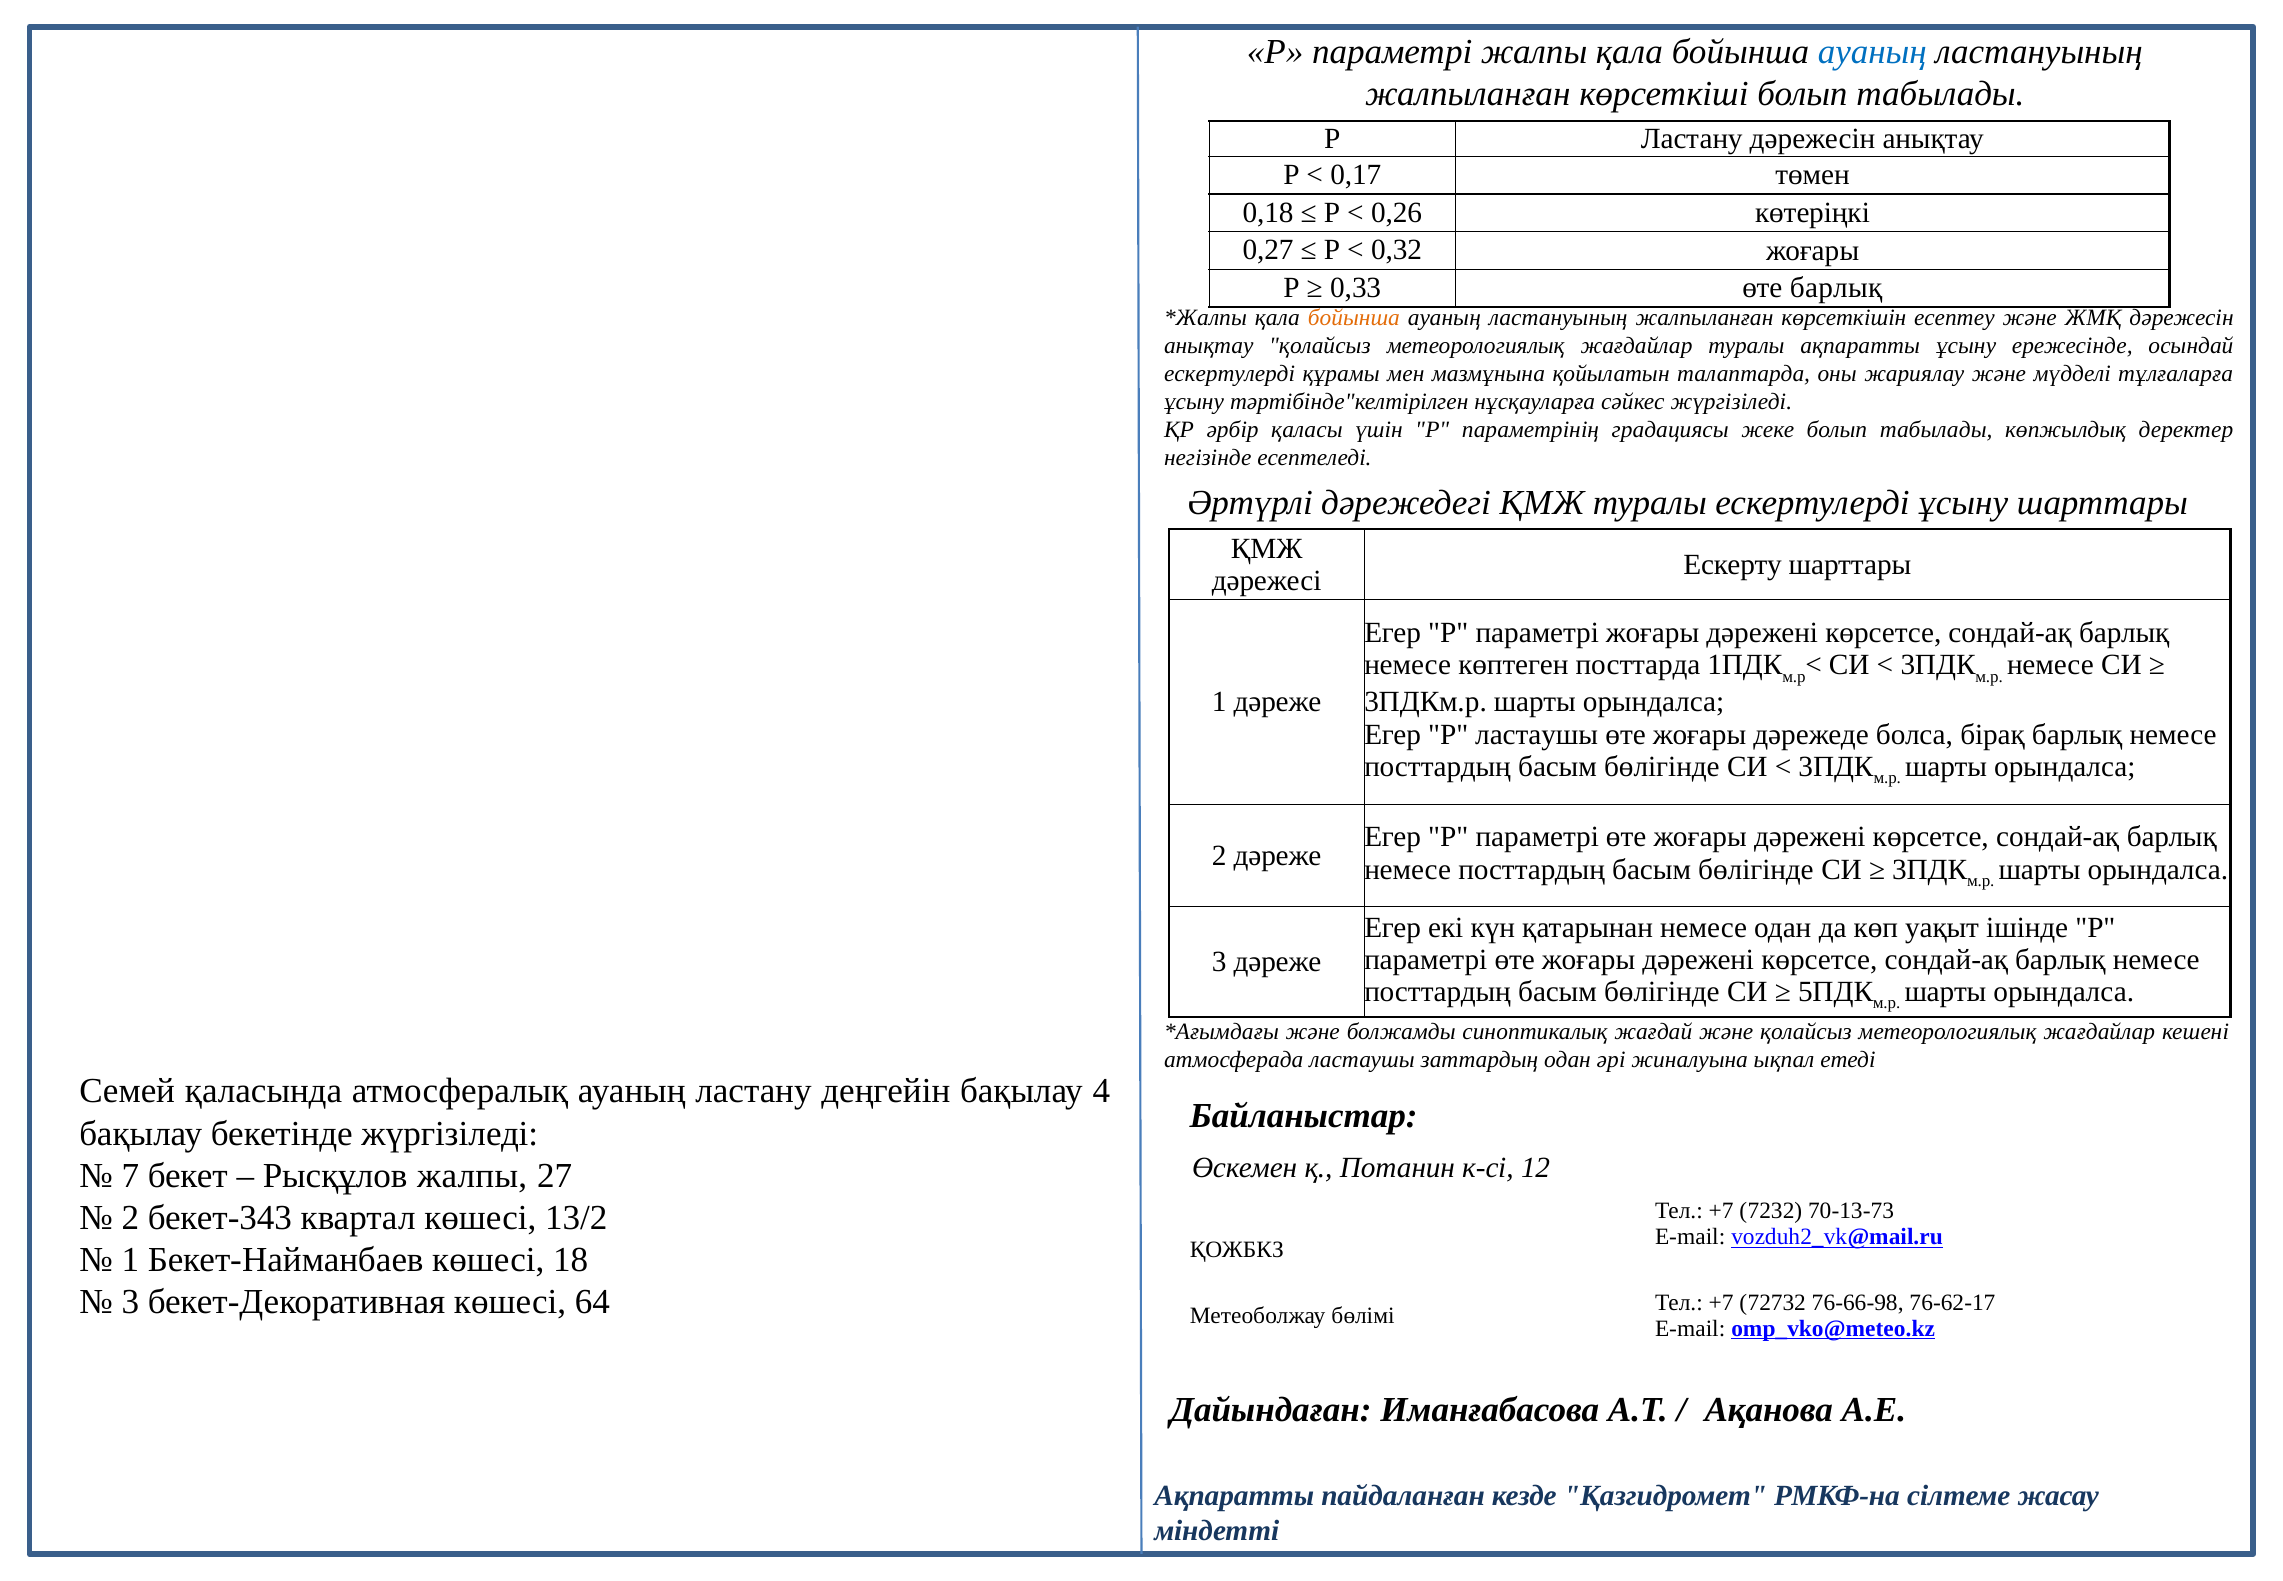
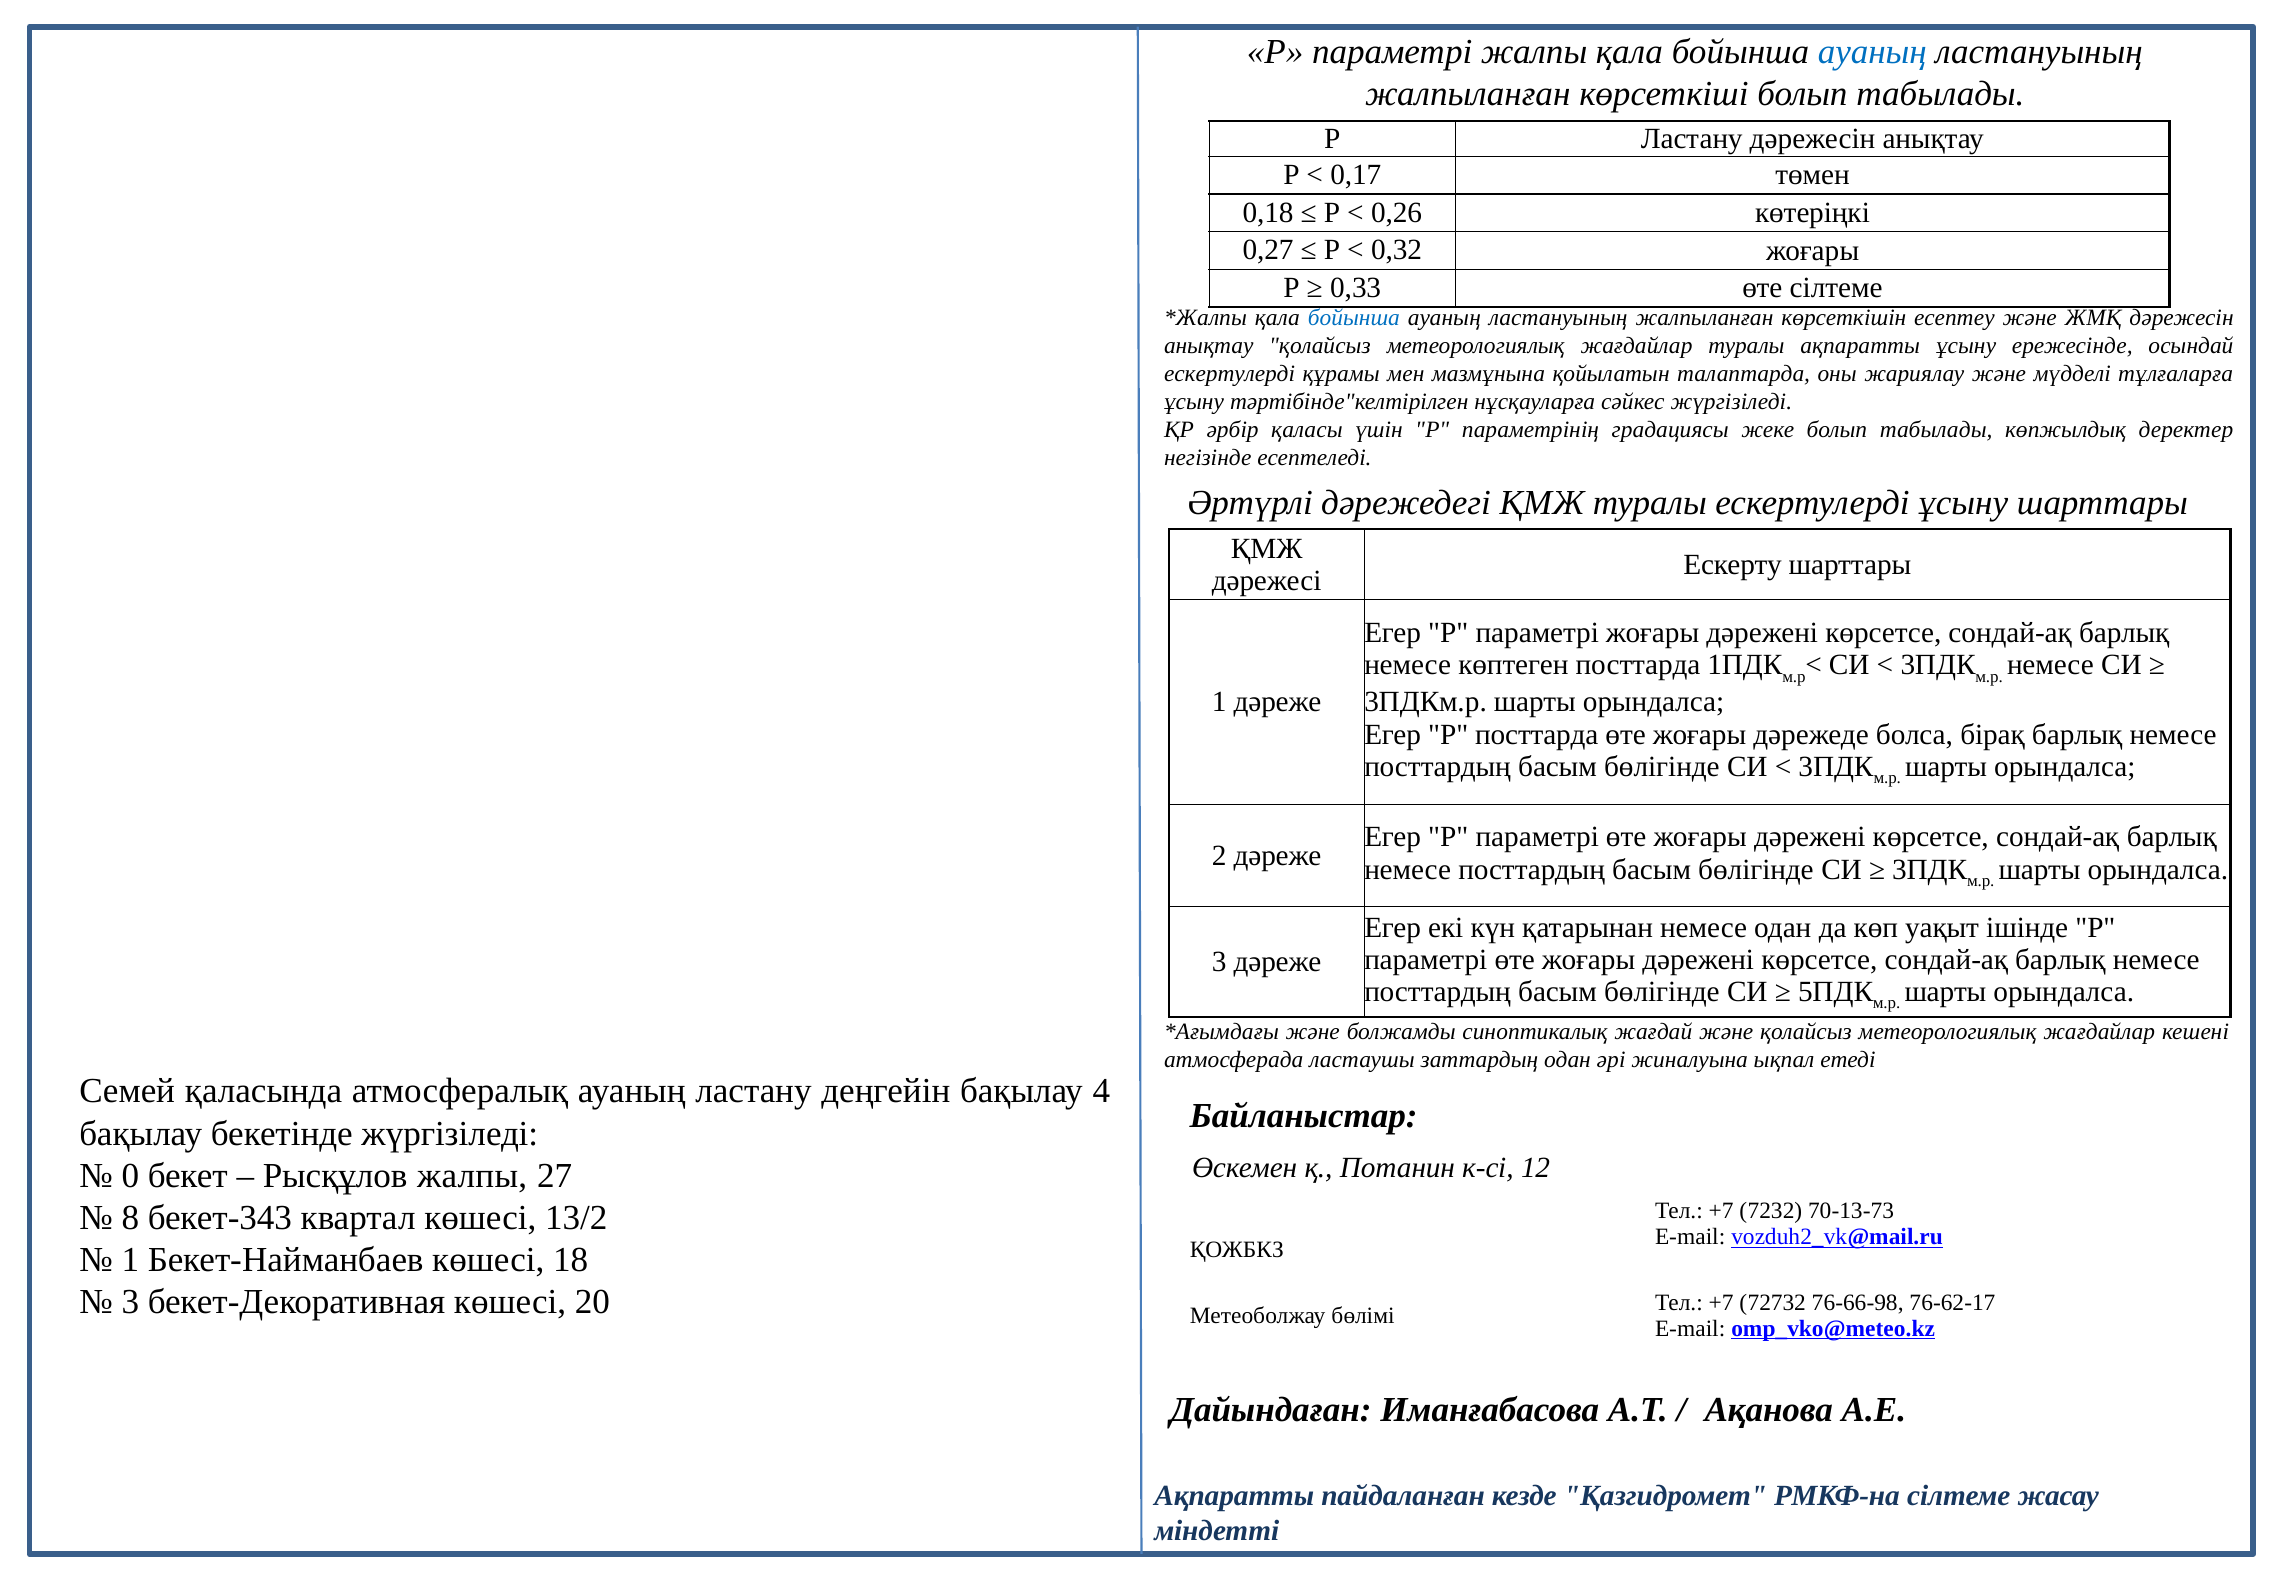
өте барлық: барлық -> сілтеме (1836, 288)
бойынша colour: orange -> blue (1354, 318)
P ластаушы: ластаушы -> посттарда (1537, 734)
7: 7 -> 0 (130, 1175)
2: 2 -> 8 (130, 1217)
64: 64 -> 20 (592, 1302)
